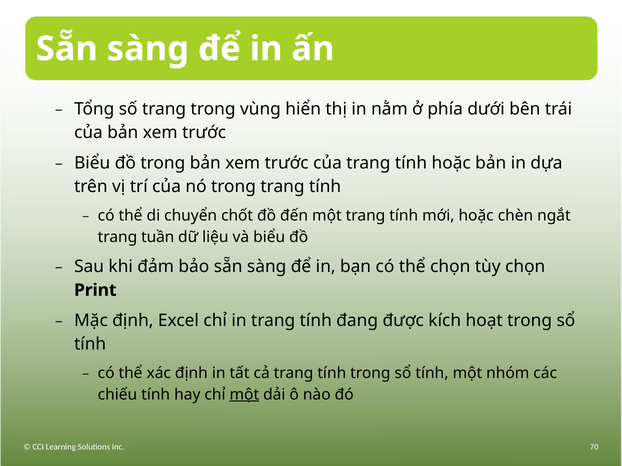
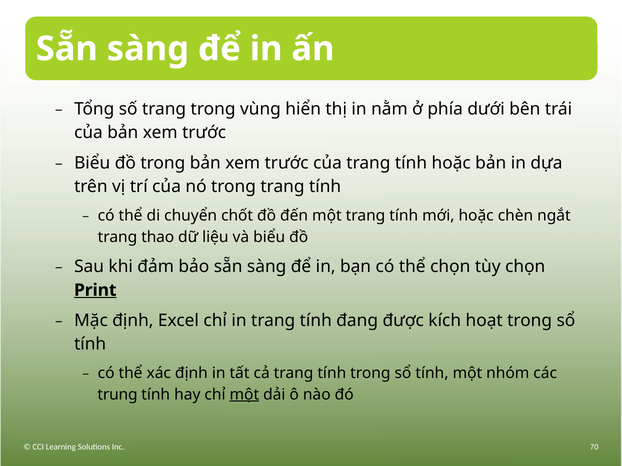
tuần: tuần -> thao (158, 237)
Print underline: none -> present (95, 290)
chiếu: chiếu -> trung (118, 395)
